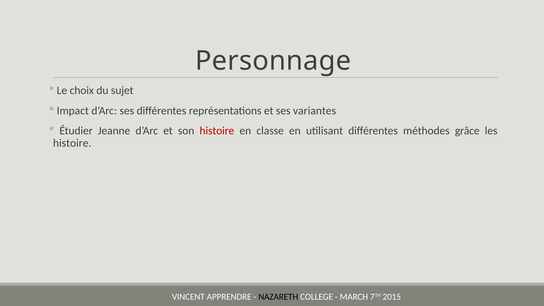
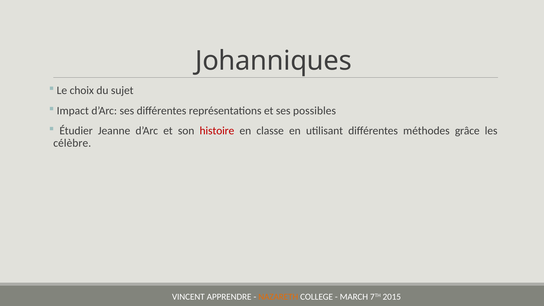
Personnage: Personnage -> Johanniques (273, 61)
variantes: variantes -> possibles (315, 111)
histoire: histoire -> célèbre (72, 143)
NAZARETH colour: black -> orange (278, 297)
